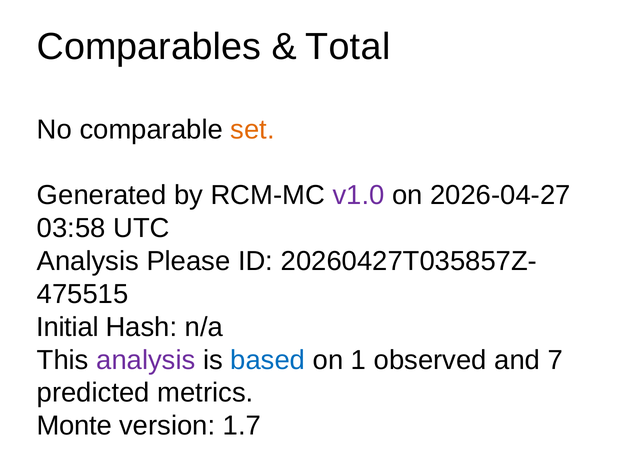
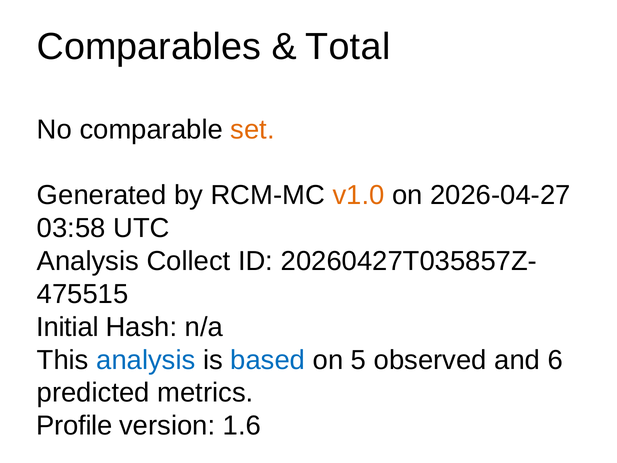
v1.0 colour: purple -> orange (359, 195)
Please: Please -> Collect (189, 261)
analysis colour: purple -> blue (146, 360)
1: 1 -> 5 (359, 360)
7: 7 -> 6 (555, 360)
Monte: Monte -> Profile (74, 426)
1.7: 1.7 -> 1.6 (242, 426)
